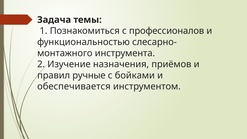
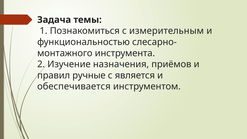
профессионалов: профессионалов -> измерительным (166, 31)
бойками: бойками -> является (135, 75)
